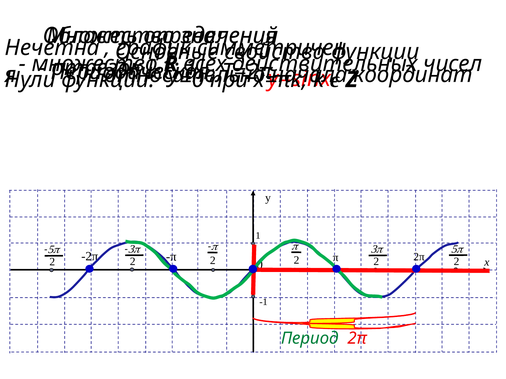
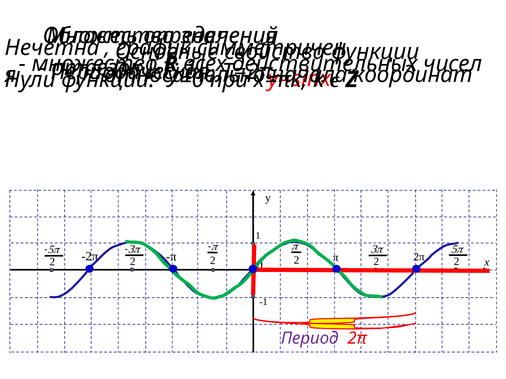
Период colour: green -> purple (310, 339)
